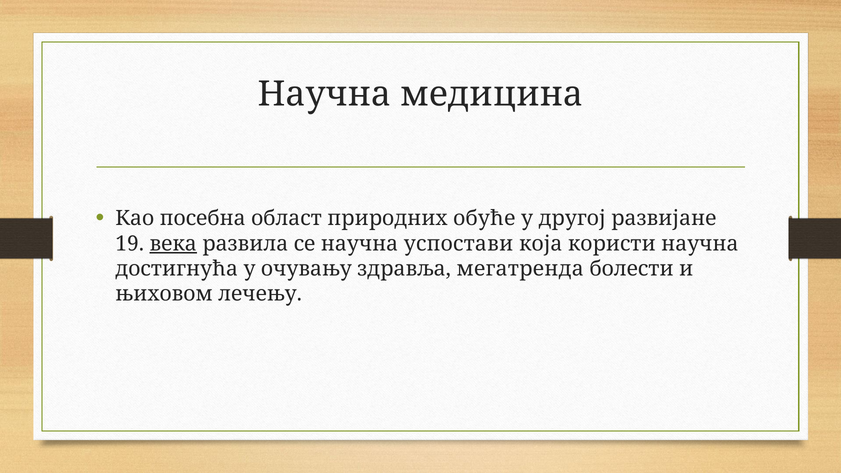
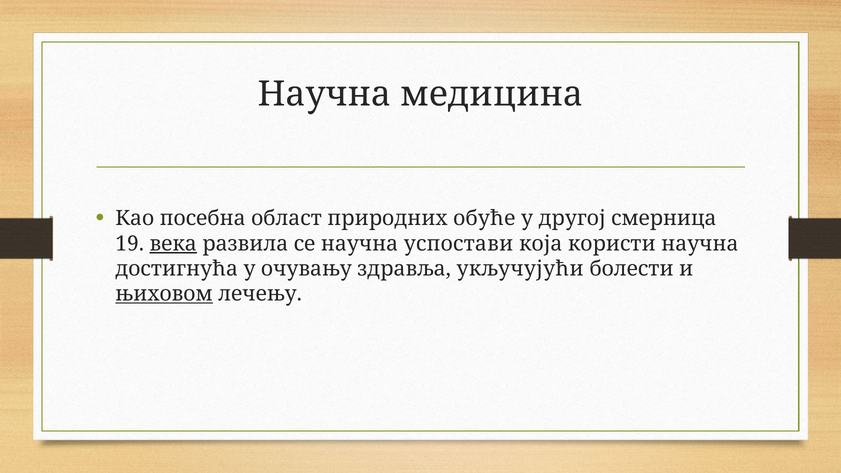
развијане: развијане -> смерница (664, 218)
мегатренда: мегатренда -> укључујући (520, 269)
њиховом underline: none -> present (164, 294)
